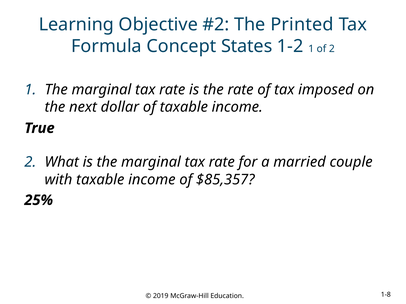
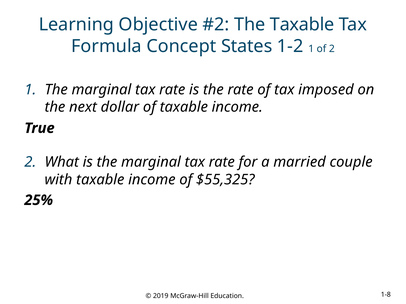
The Printed: Printed -> Taxable (302, 25)
$85,357: $85,357 -> $55,325 (225, 180)
